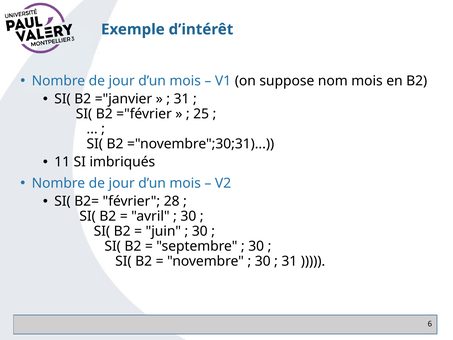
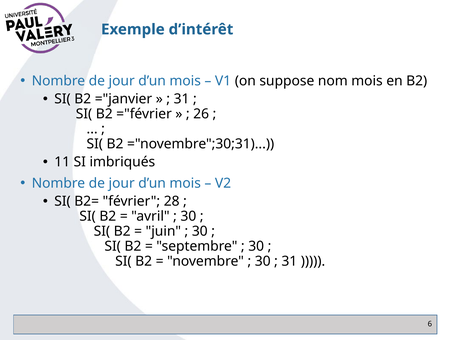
25: 25 -> 26 (201, 114)
